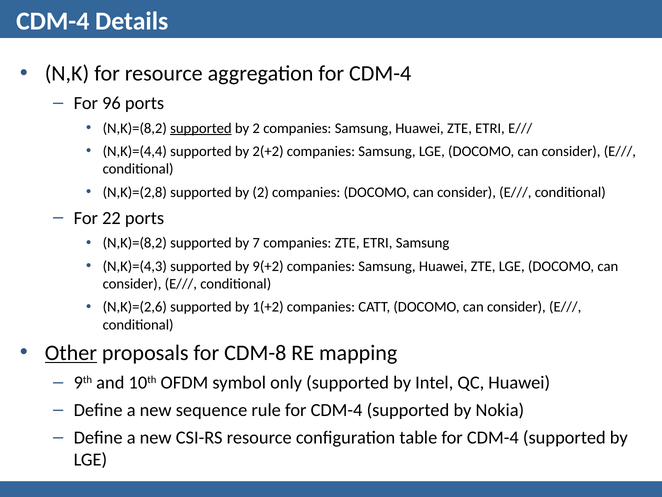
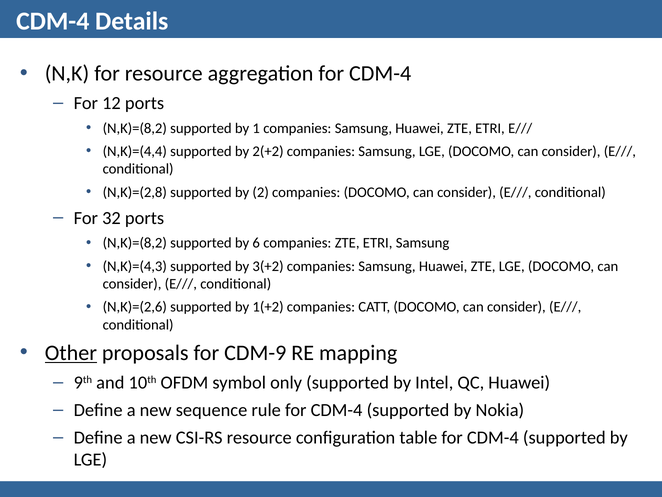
96: 96 -> 12 (111, 103)
supported underline: present -> none (201, 128)
2: 2 -> 1 (256, 128)
22: 22 -> 32 (111, 218)
7: 7 -> 6 (256, 243)
9(+2: 9(+2 -> 3(+2 (268, 266)
CDM-8: CDM-8 -> CDM-9 (255, 353)
